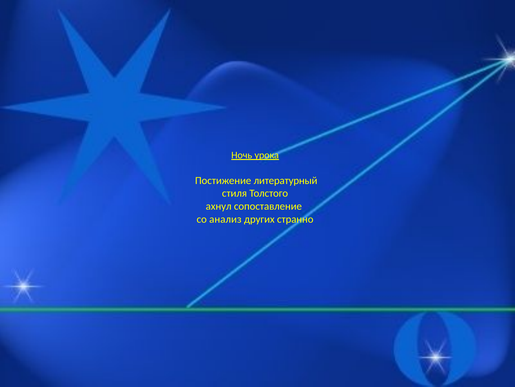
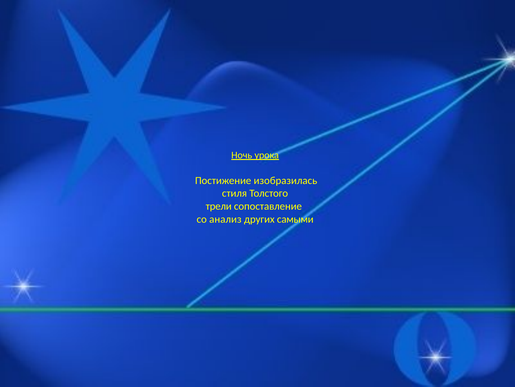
литературный: литературный -> изобразилась (285, 180)
ахнул: ахнул -> трели (219, 206)
странно: странно -> самыми (295, 219)
